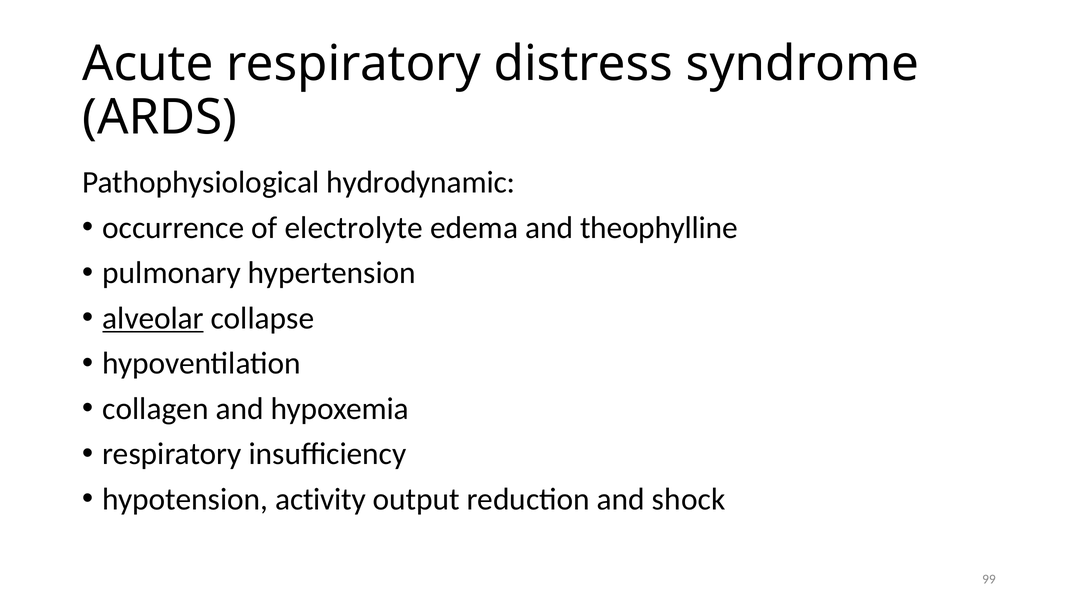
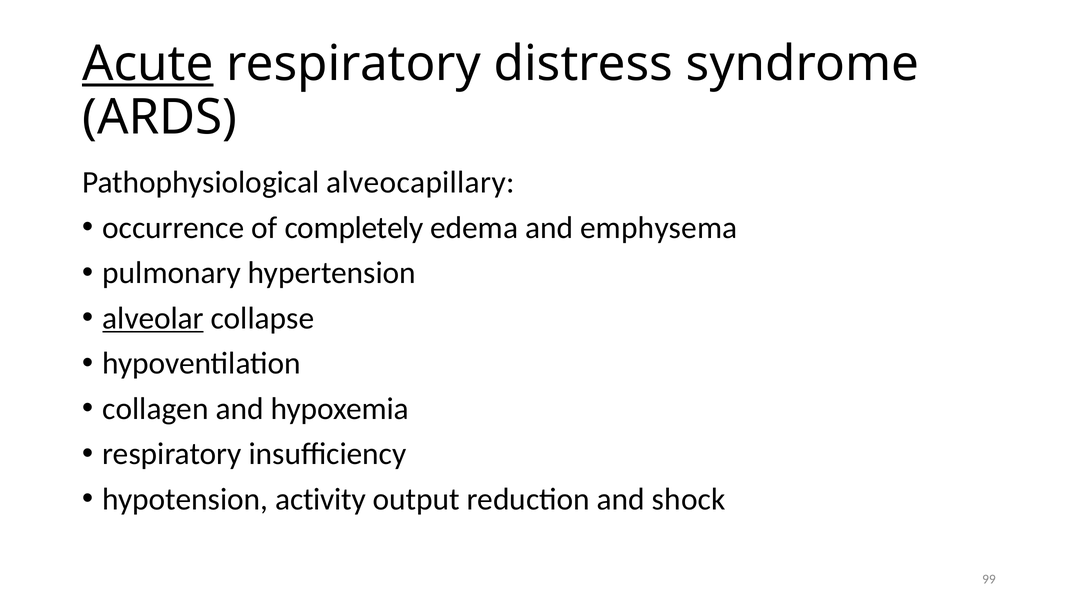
Acute underline: none -> present (148, 64)
hydrodynamic: hydrodynamic -> alveocapillary (420, 182)
electrolyte: electrolyte -> completely (354, 227)
theophylline: theophylline -> emphysema (659, 227)
